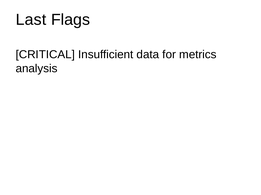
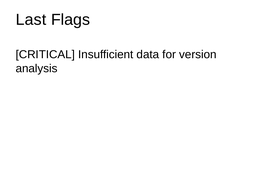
metrics: metrics -> version (198, 55)
